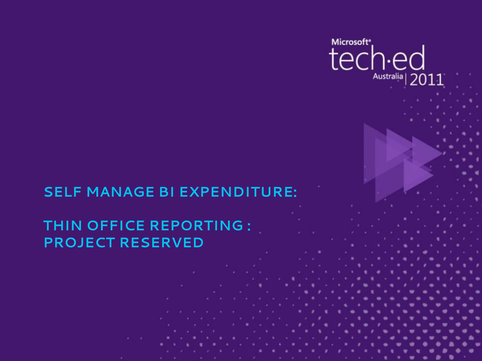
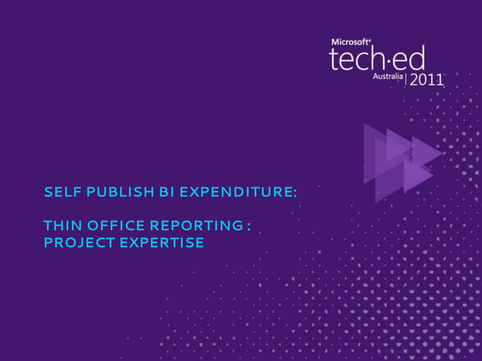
MANAGE: MANAGE -> PUBLISH (120, 193)
RESERVED: RESERVED -> EXPERTISE (162, 243)
